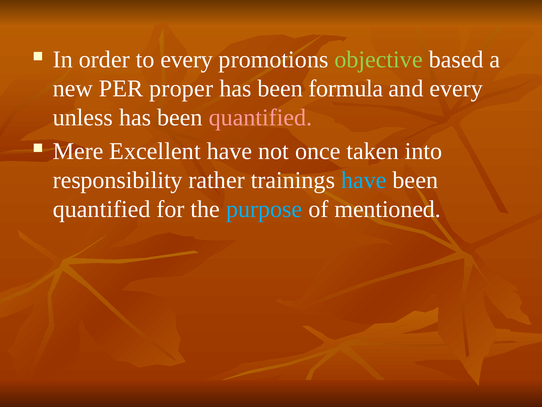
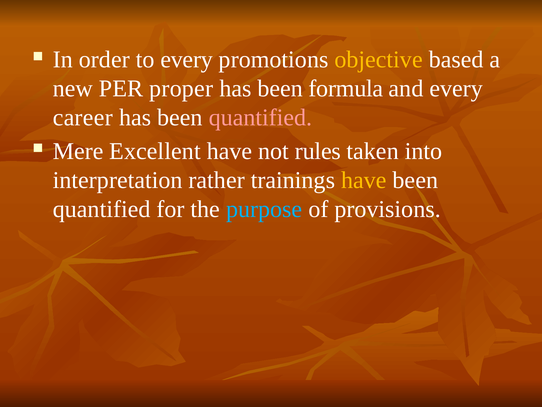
objective colour: light green -> yellow (379, 60)
unless: unless -> career (83, 117)
once: once -> rules (318, 151)
responsibility: responsibility -> interpretation (118, 180)
have colour: light blue -> yellow (364, 180)
mentioned: mentioned -> provisions (388, 209)
